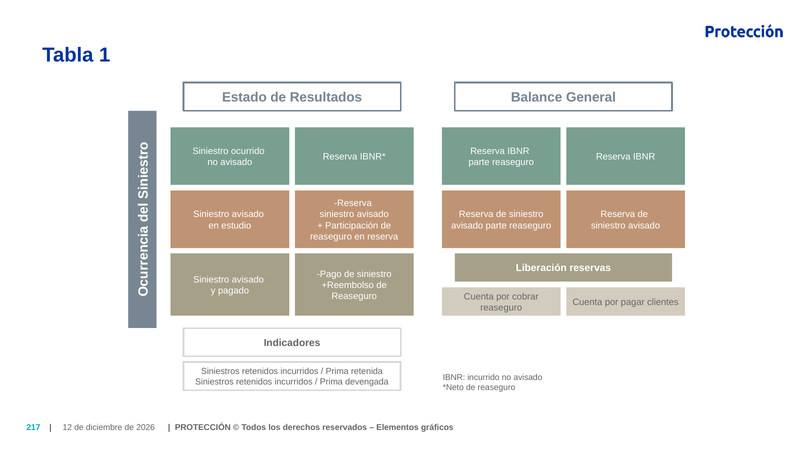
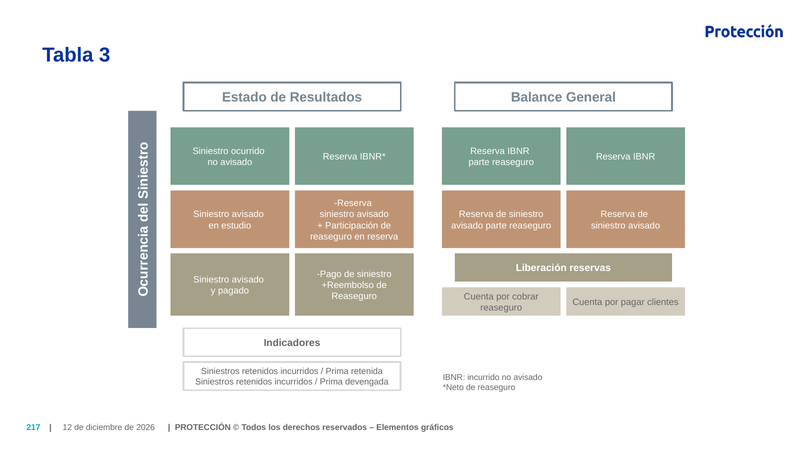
1: 1 -> 3 (105, 55)
